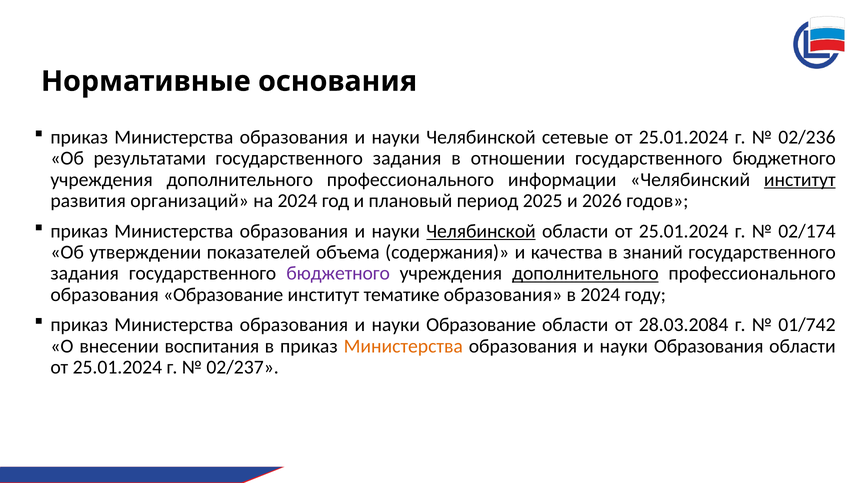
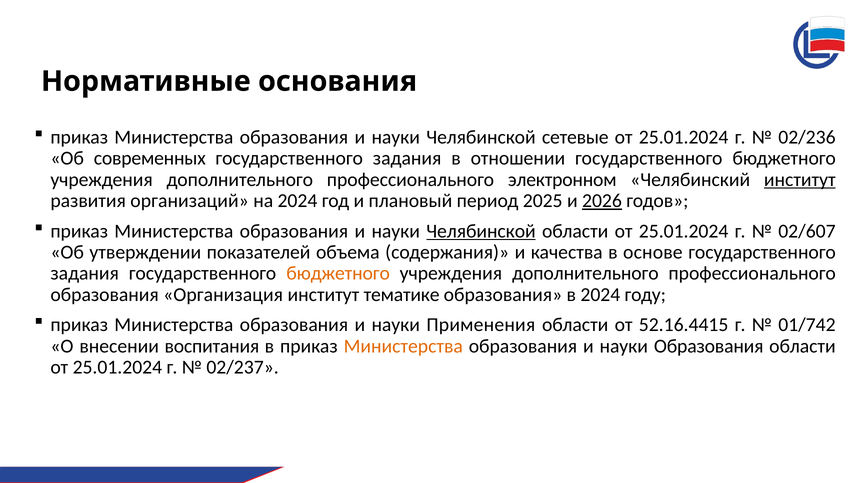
результатами: результатами -> современных (150, 158)
информации: информации -> электронном (562, 180)
2026 underline: none -> present (602, 201)
02/174: 02/174 -> 02/607 (807, 231)
знаний: знаний -> основе (653, 252)
бюджетного colour: purple -> orange (338, 274)
дополнительного underline: present -> none (585, 274)
образования Образование: Образование -> Организация (223, 295)
науки Образование: Образование -> Применения (481, 325)
28.03.2084: 28.03.2084 -> 52.16.4415 (684, 325)
